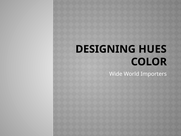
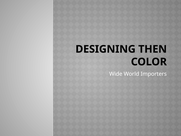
HUES: HUES -> THEN (153, 49)
